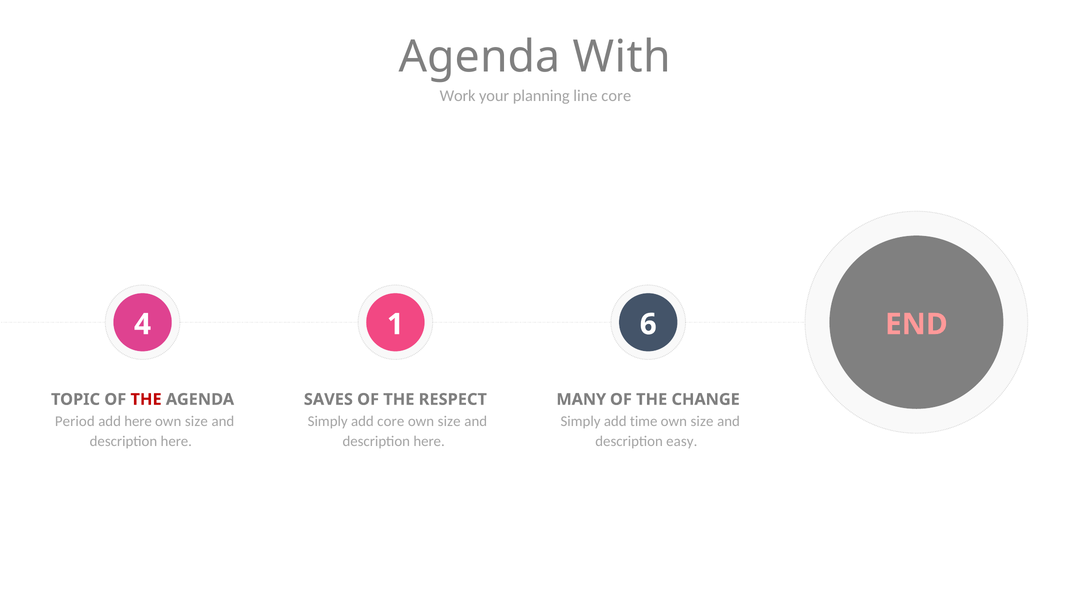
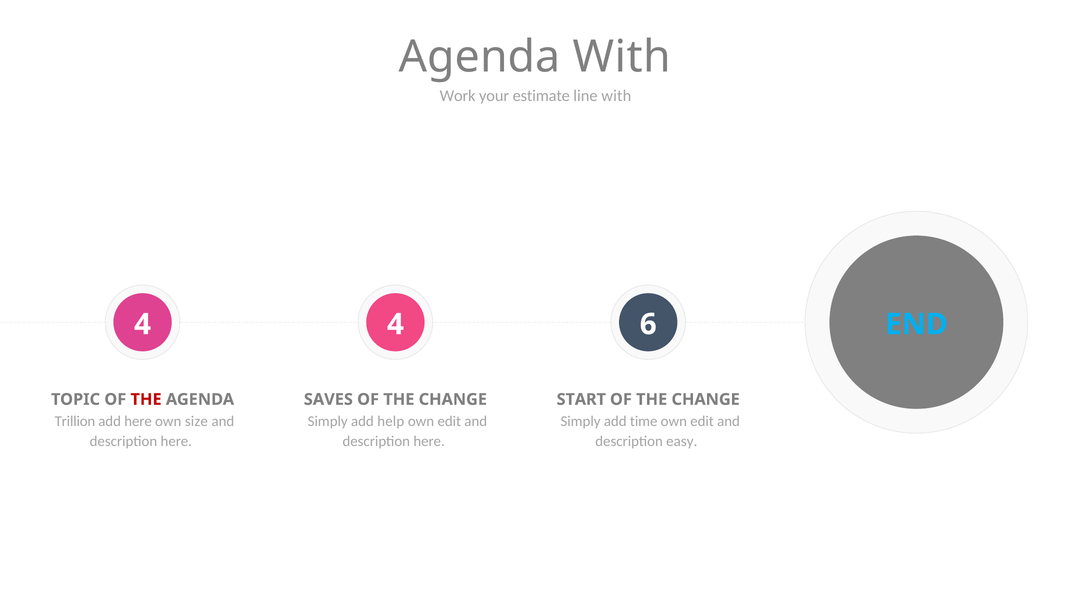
planning: planning -> estimate (541, 96)
line core: core -> with (616, 96)
4 1: 1 -> 4 (395, 324)
END colour: pink -> light blue (916, 324)
RESPECT: RESPECT -> CHANGE (453, 399)
MANY: MANY -> START (581, 399)
Period: Period -> Trillion (75, 421)
add core: core -> help (391, 421)
size: size -> edit (449, 421)
size: size -> edit (702, 421)
